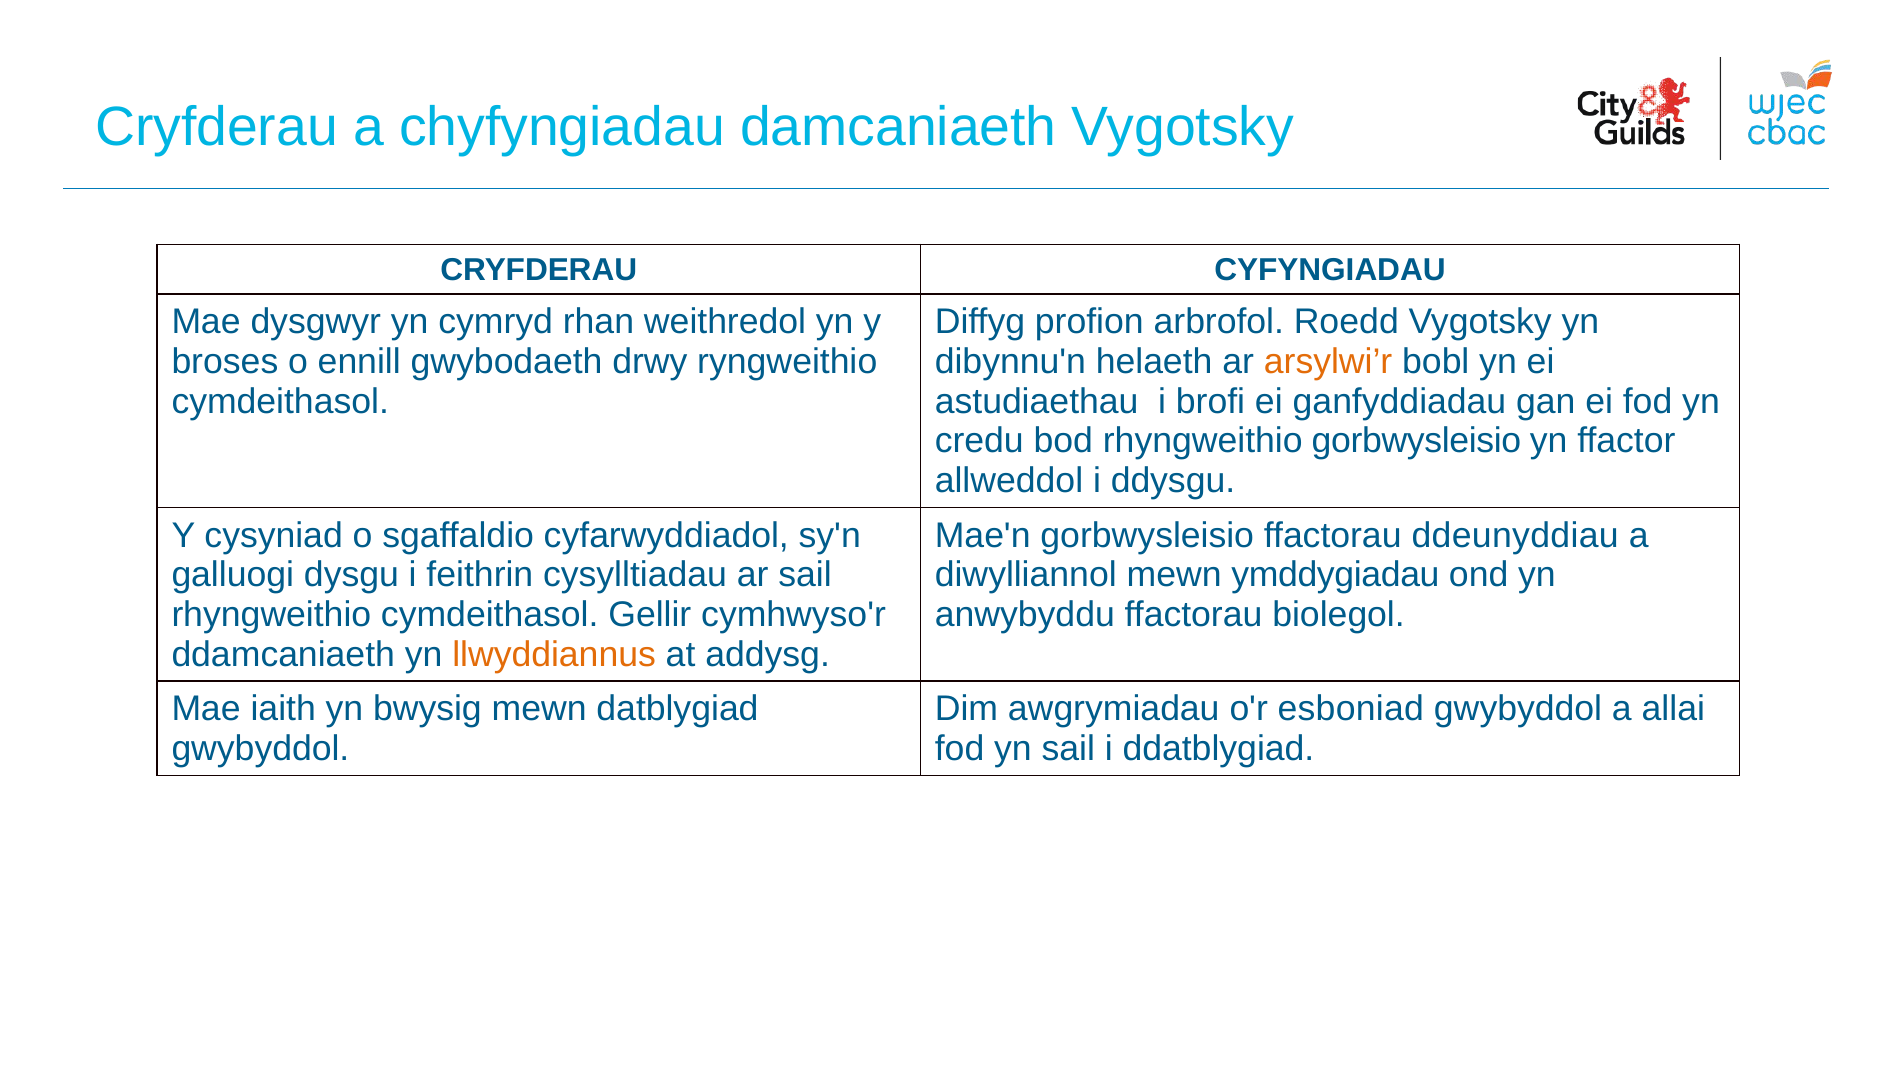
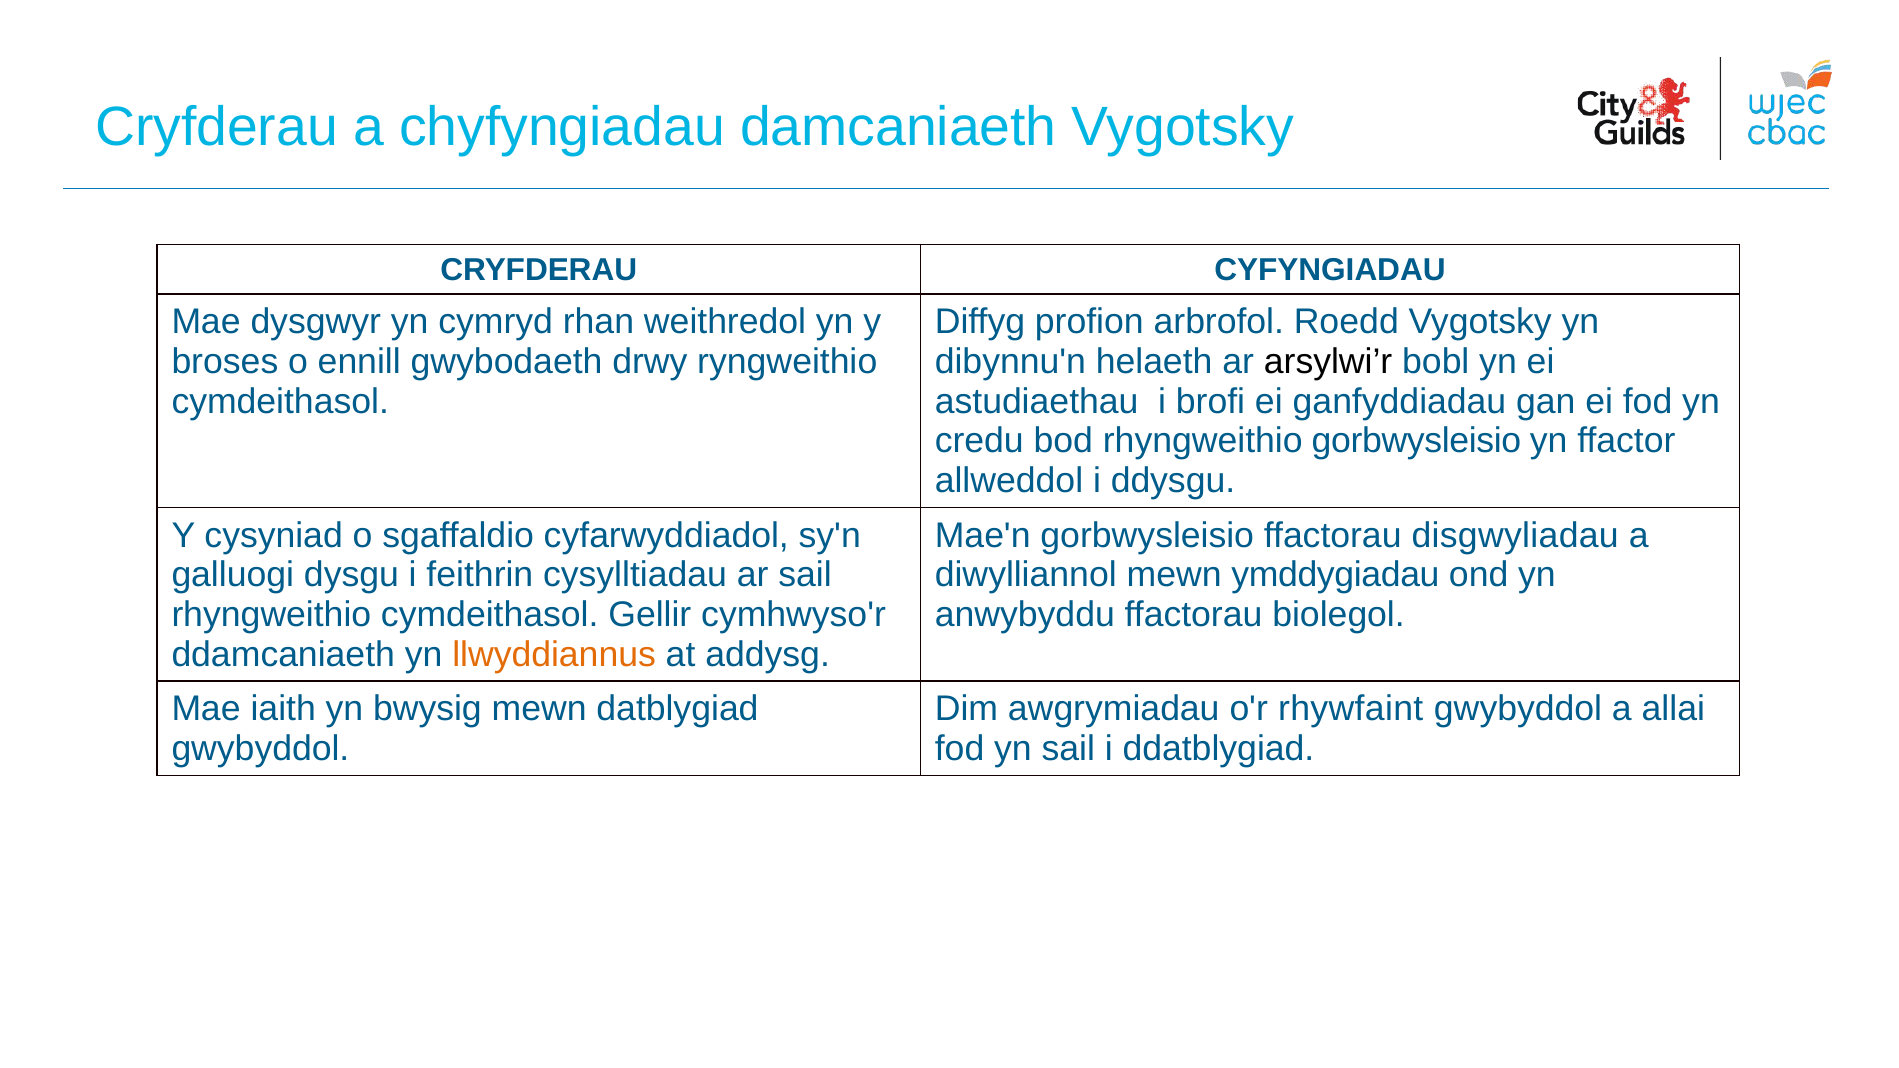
arsylwi’r colour: orange -> black (1328, 362)
ddeunyddiau: ddeunyddiau -> disgwyliadau (1515, 535)
esboniad: esboniad -> rhywfaint (1351, 709)
